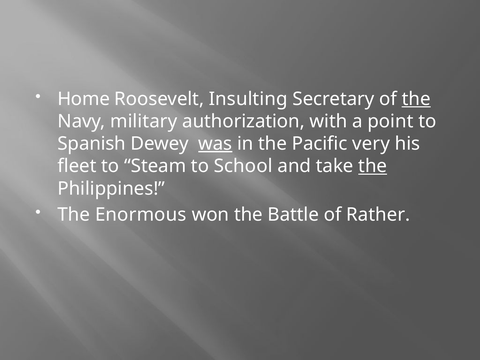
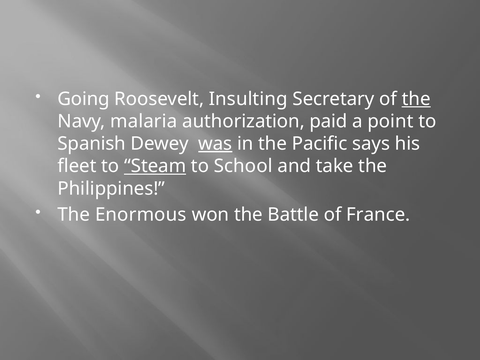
Home: Home -> Going (84, 99)
military: military -> malaria (144, 121)
with: with -> paid (329, 121)
very: very -> says (371, 144)
Steam underline: none -> present (155, 166)
the underline: present -> none (373, 166)
Rather: Rather -> France (378, 215)
